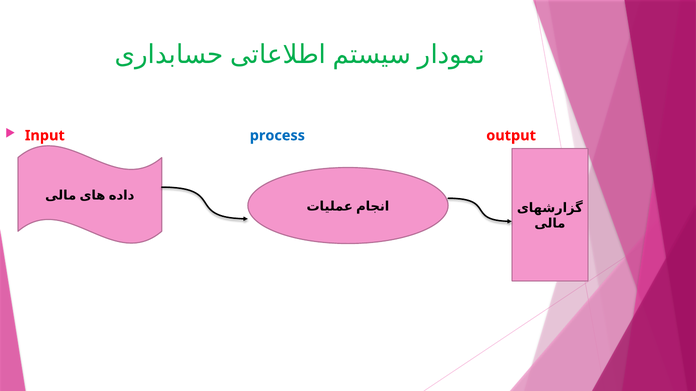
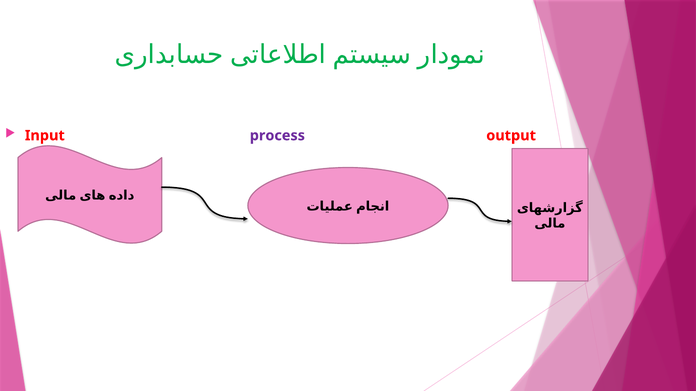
process colour: blue -> purple (277, 136)
